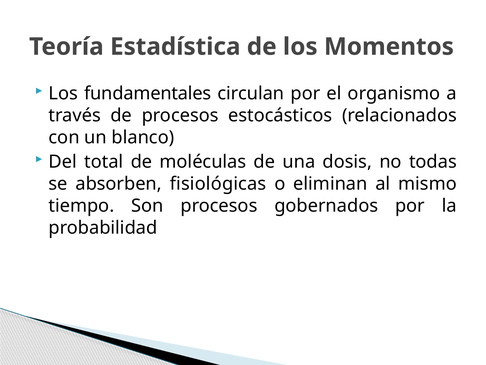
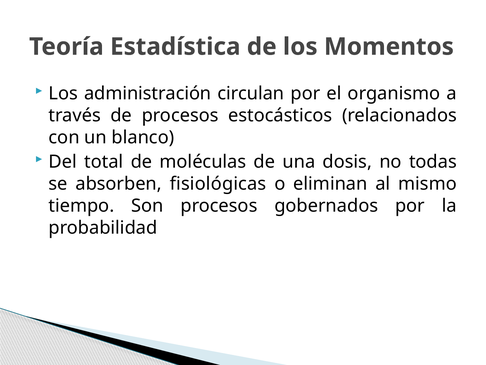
fundamentales: fundamentales -> administración (148, 93)
